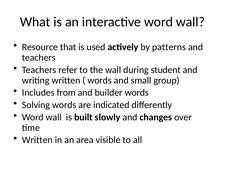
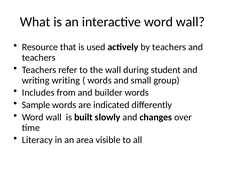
by patterns: patterns -> teachers (169, 47)
writing written: written -> writing (66, 80)
Solving: Solving -> Sample (36, 105)
Written: Written -> Literacy (37, 140)
